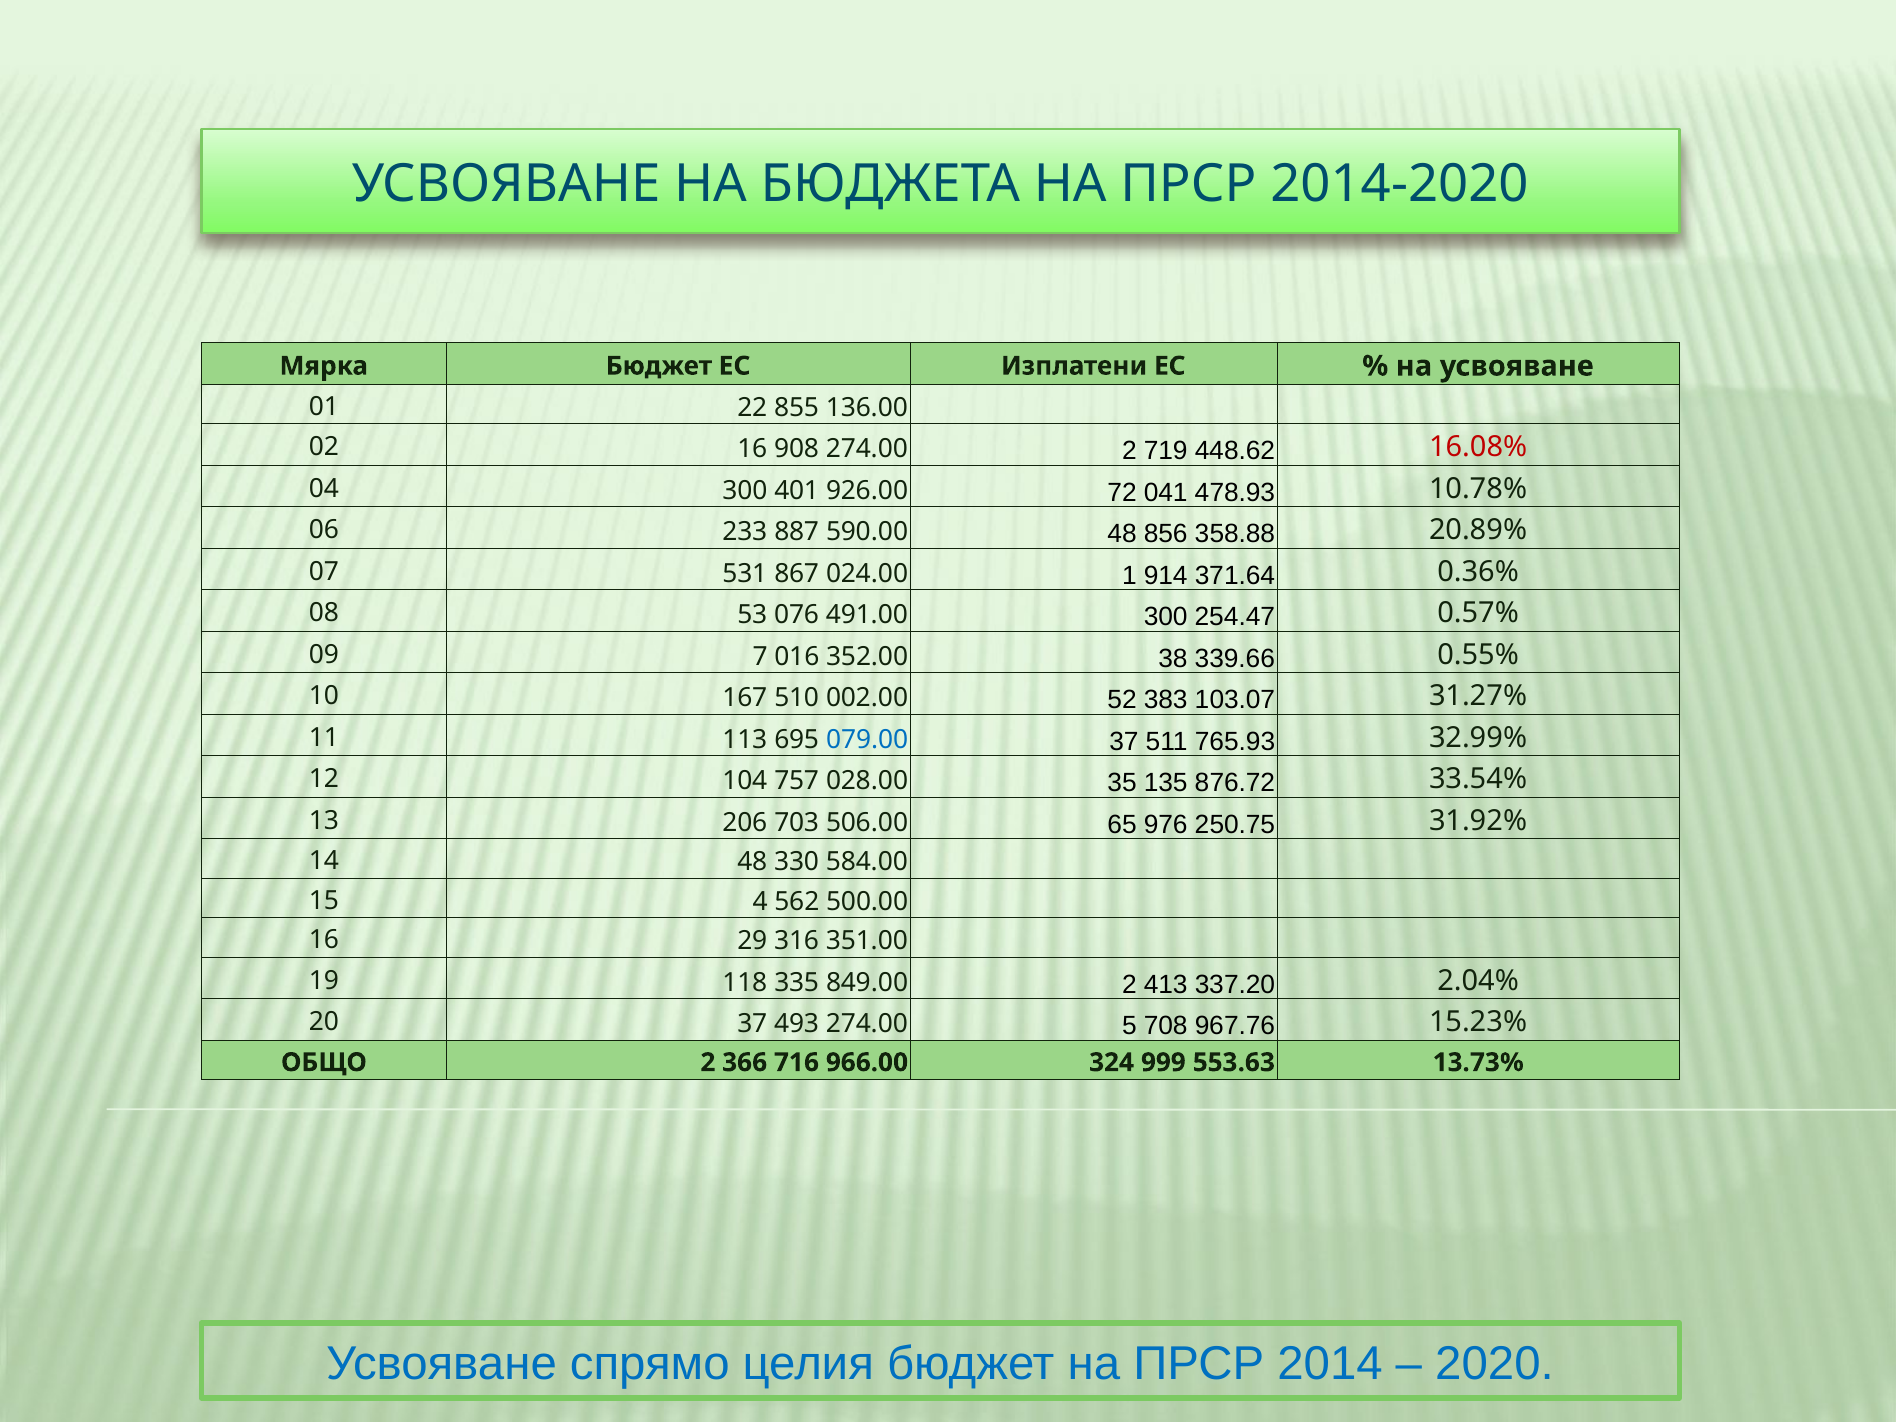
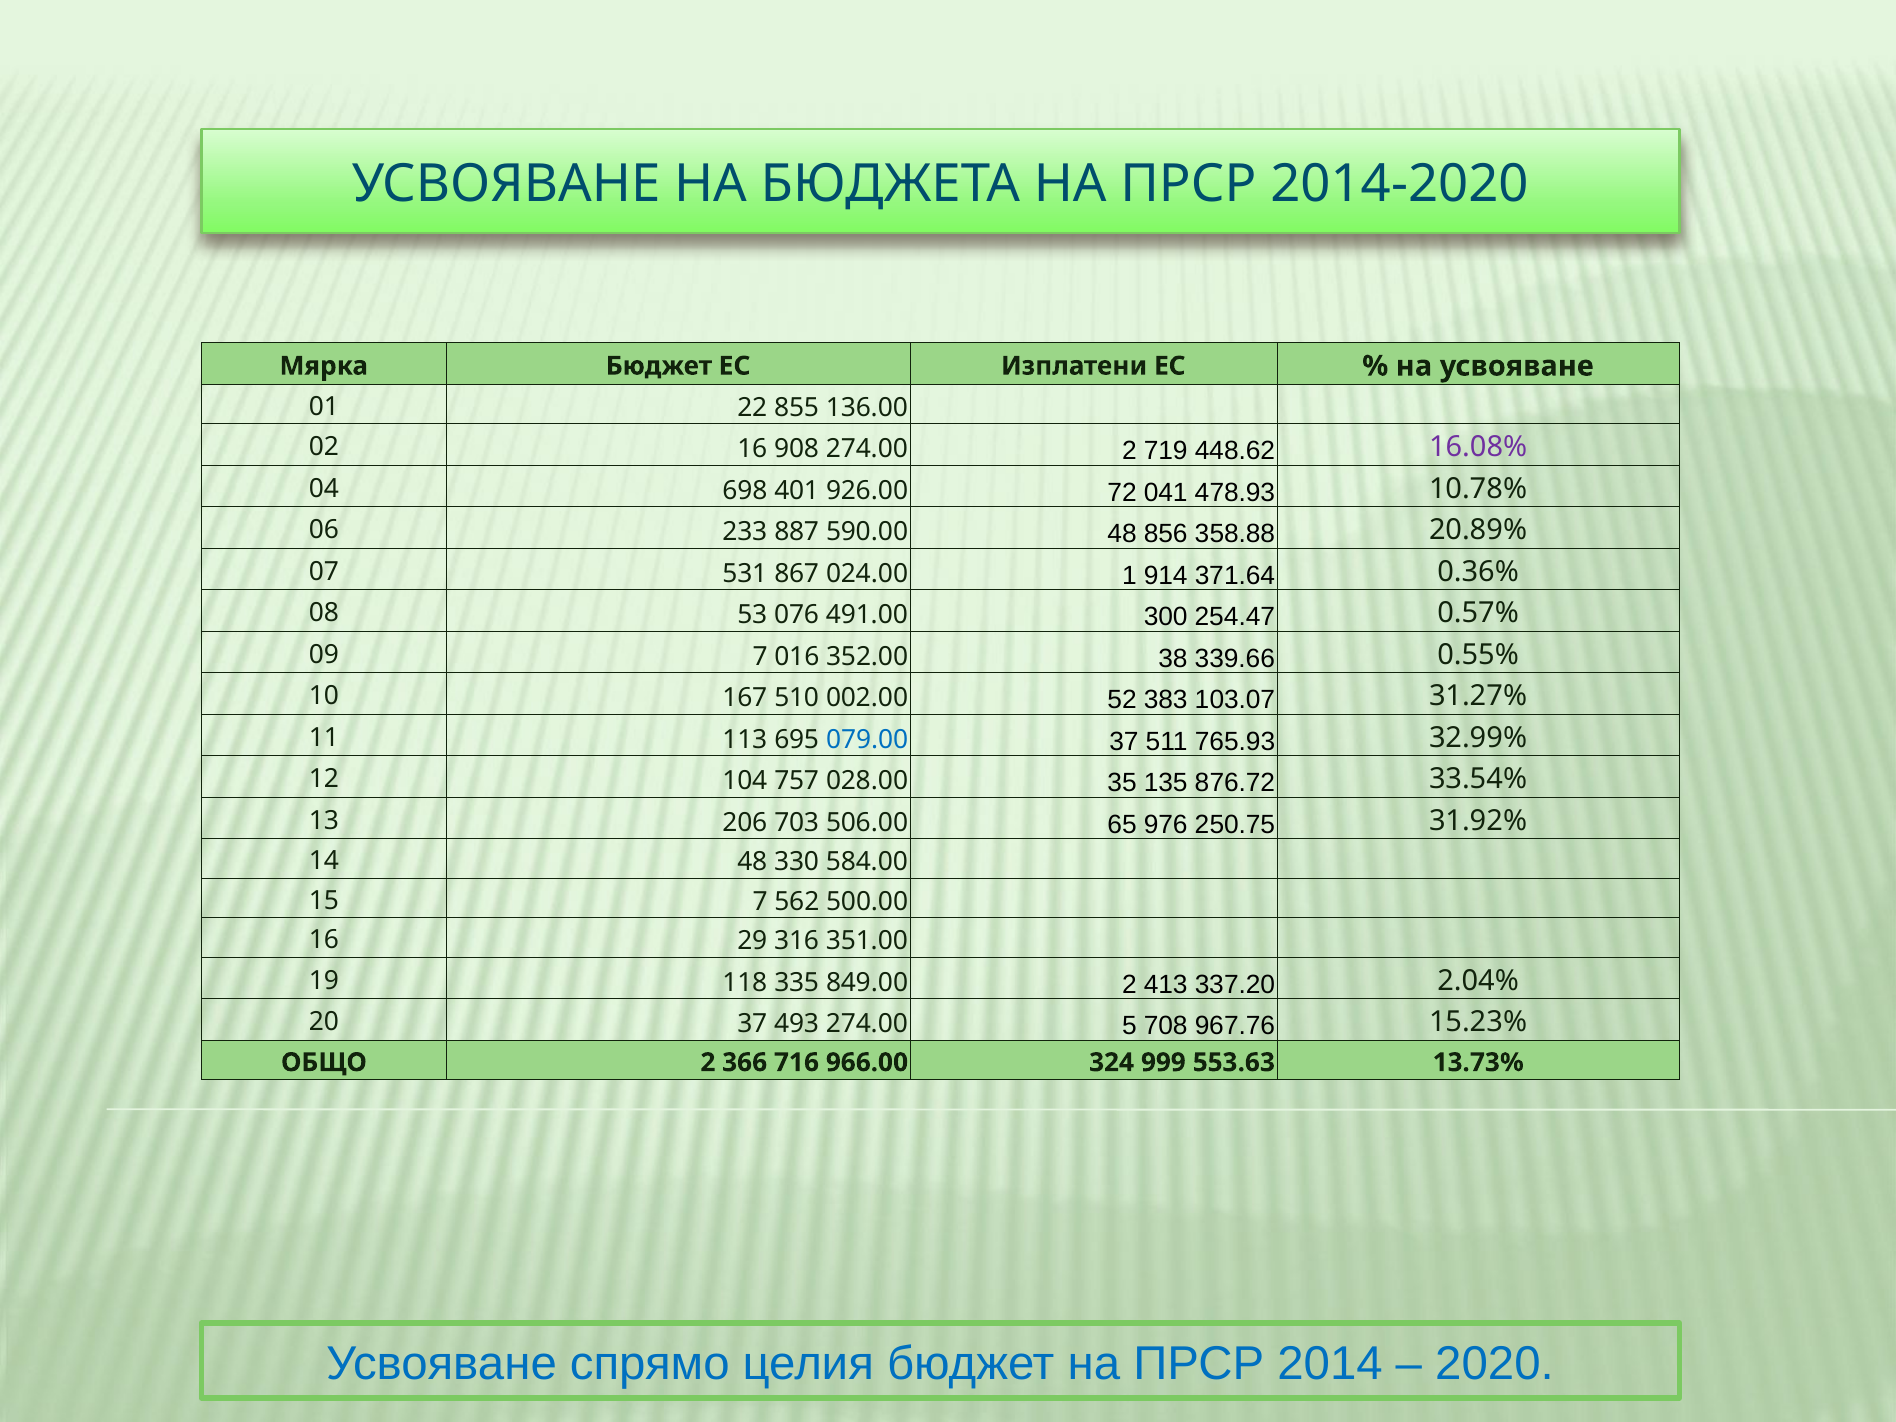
16.08% colour: red -> purple (1478, 447)
04 300: 300 -> 698 (745, 490)
15 4: 4 -> 7 (760, 901)
